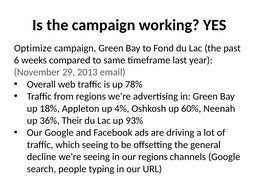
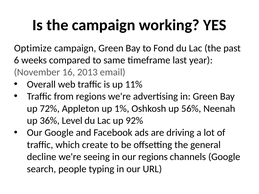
29: 29 -> 16 (69, 72)
78%: 78% -> 11% (134, 84)
18%: 18% -> 72% (50, 109)
4%: 4% -> 1% (122, 109)
60%: 60% -> 56% (191, 109)
Their: Their -> Level (72, 121)
93%: 93% -> 92% (134, 121)
which seeing: seeing -> create (95, 145)
